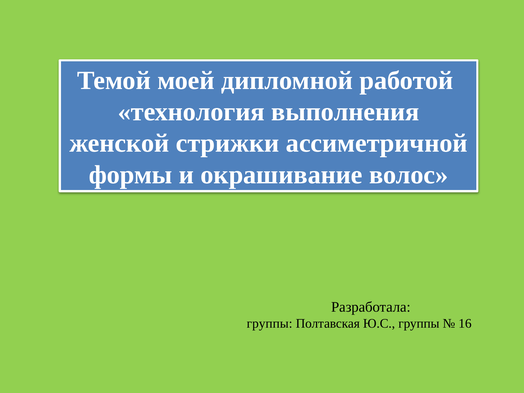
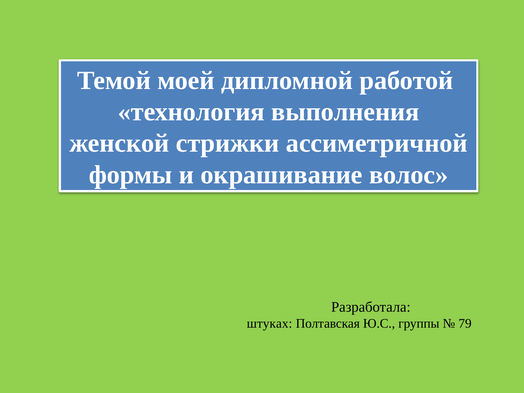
группы: группы -> штуках (270, 324)
16: 16 -> 79 (465, 324)
